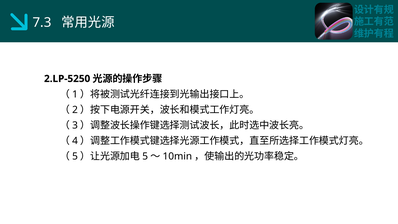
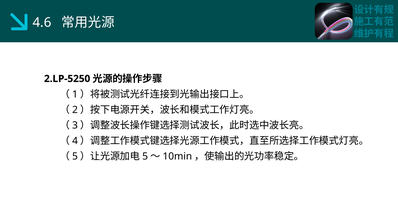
7.3: 7.3 -> 4.6 (42, 22)
